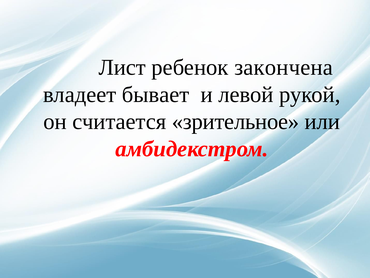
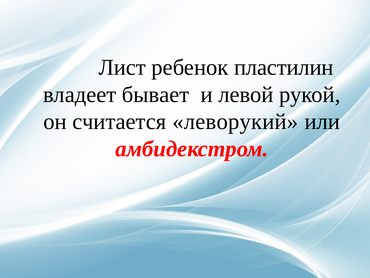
закончена: закончена -> пластилин (284, 67)
зрительное: зрительное -> леворукий (235, 122)
